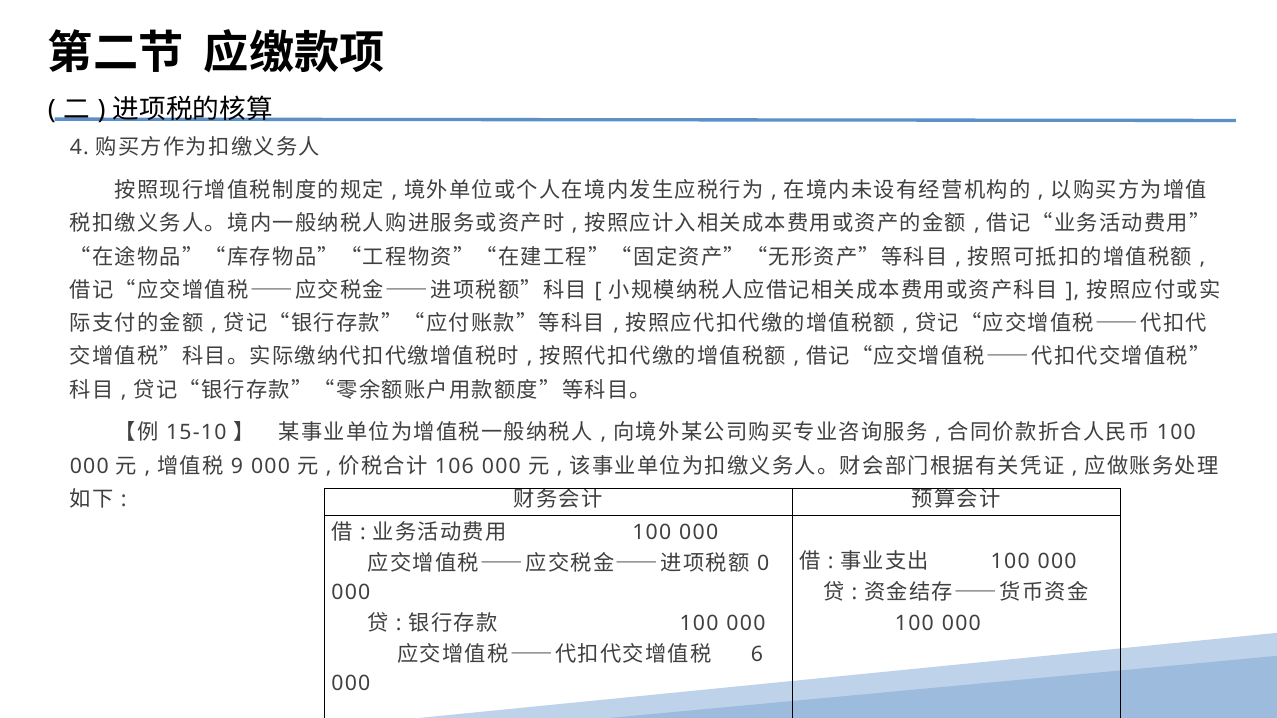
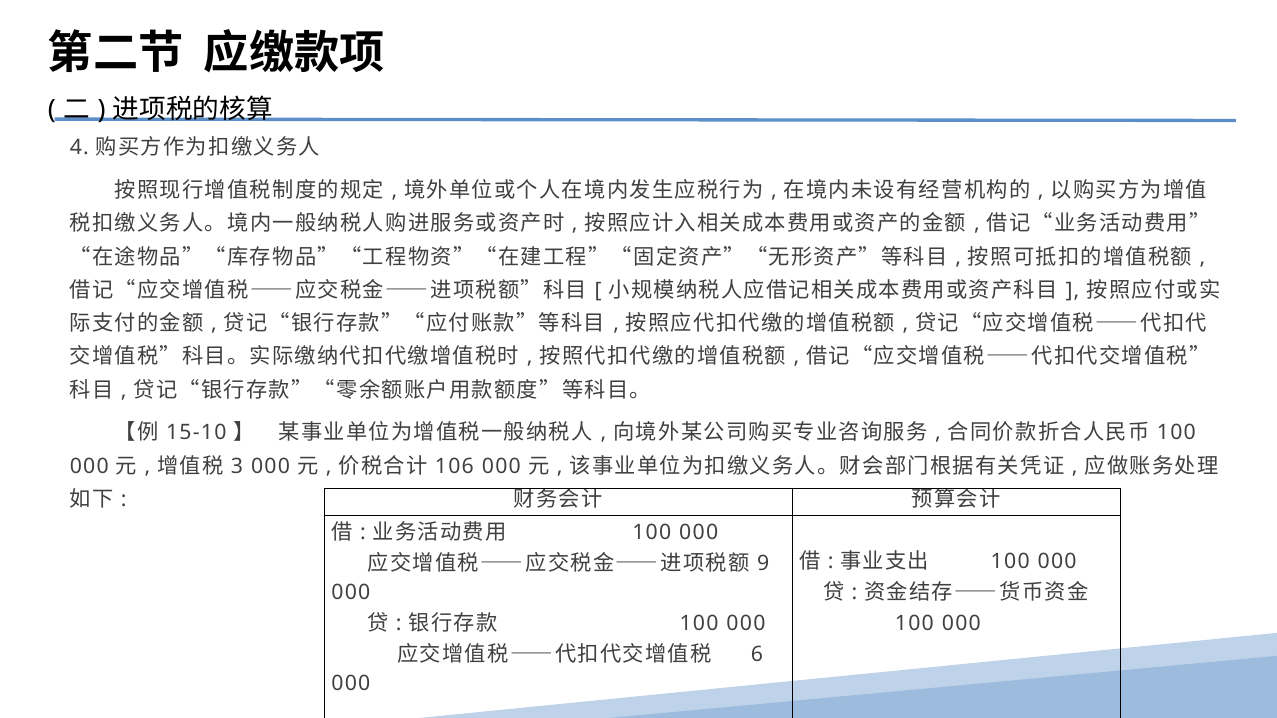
9: 9 -> 3 (237, 466)
0: 0 -> 9 (763, 564)
